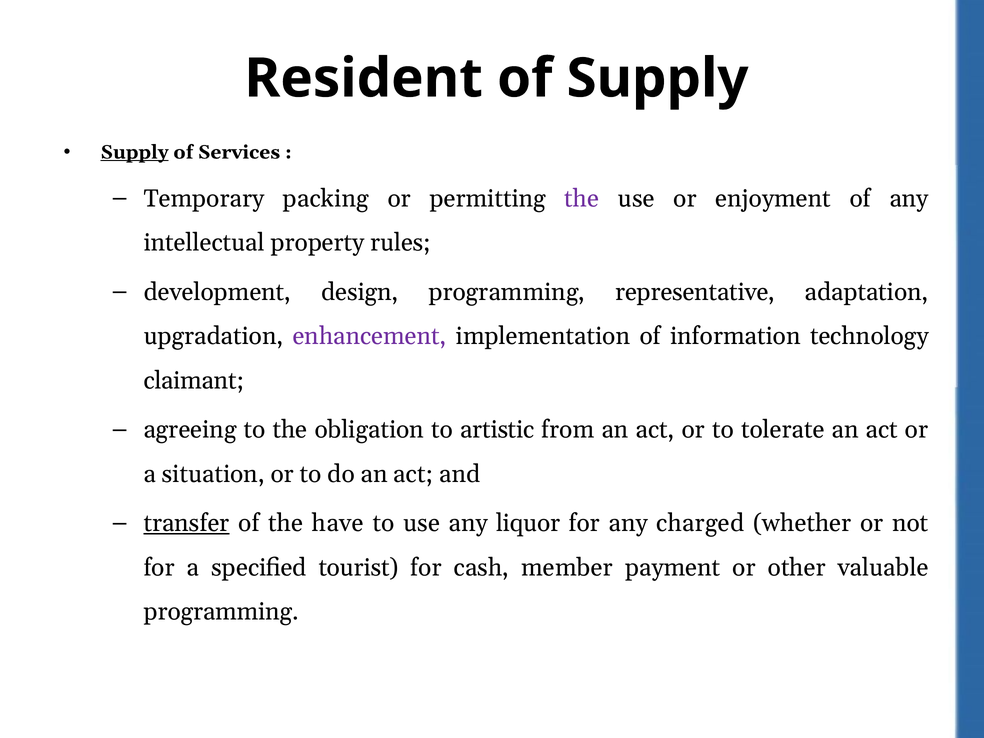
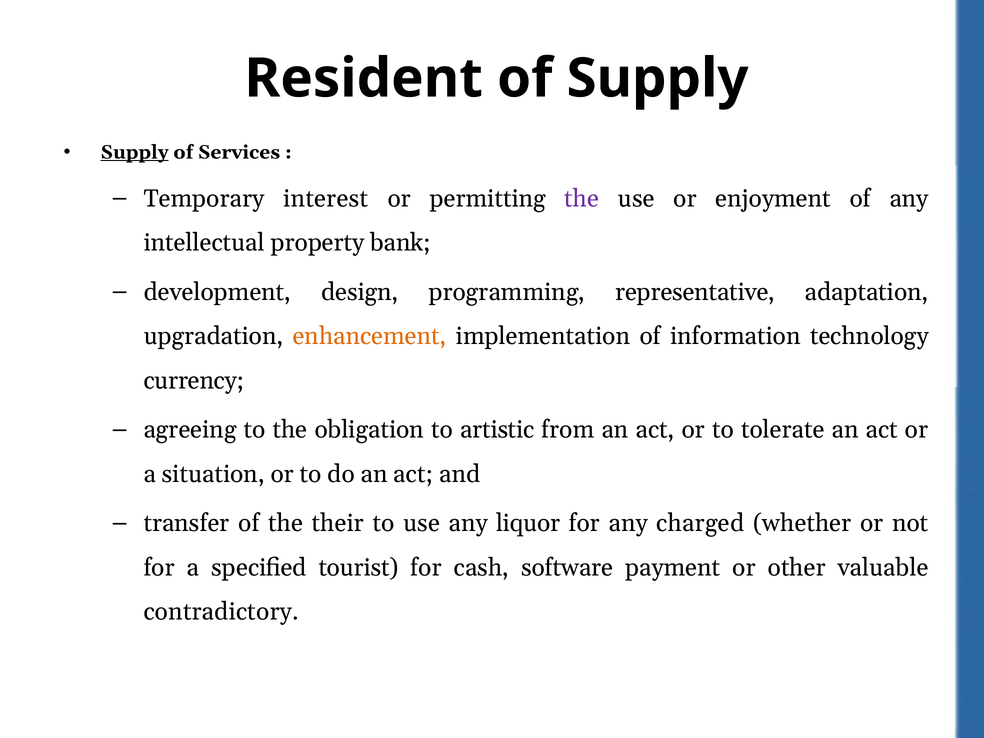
packing: packing -> interest (326, 199)
rules: rules -> bank (401, 243)
enhancement colour: purple -> orange (370, 336)
claimant: claimant -> currency (194, 381)
transfer underline: present -> none (187, 523)
have: have -> their (338, 523)
member: member -> software (567, 568)
programming: programming -> contradictory (221, 612)
